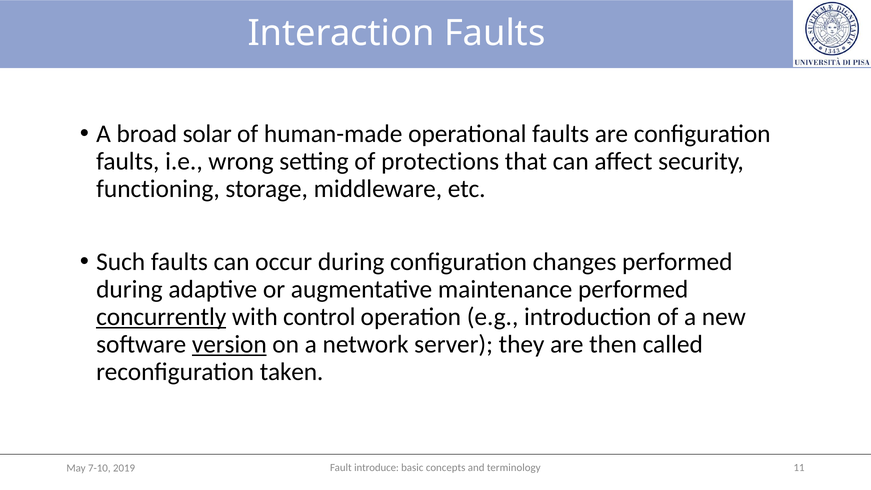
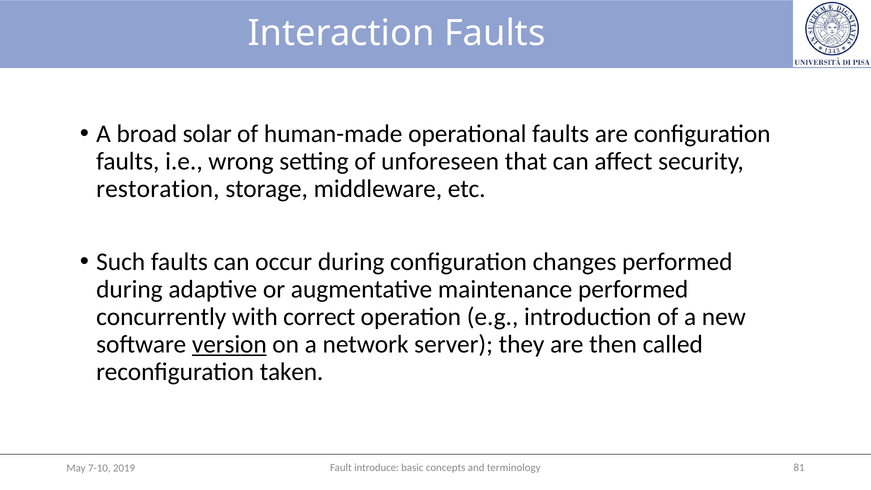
protections: protections -> unforeseen (440, 161)
functioning: functioning -> restoration (158, 189)
concurrently underline: present -> none (161, 317)
control: control -> correct (319, 317)
11: 11 -> 81 (799, 468)
